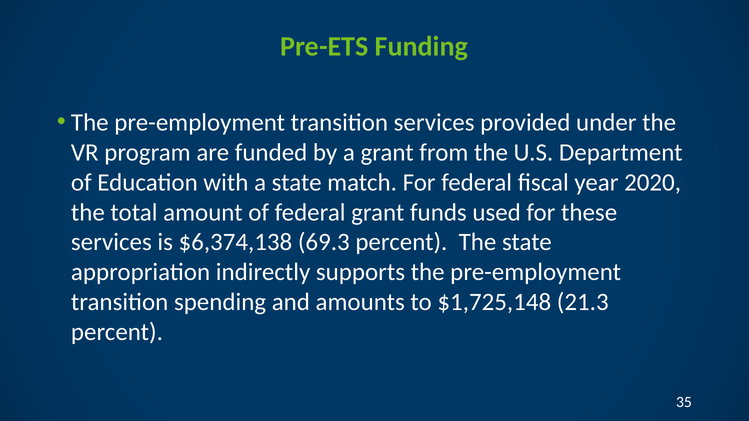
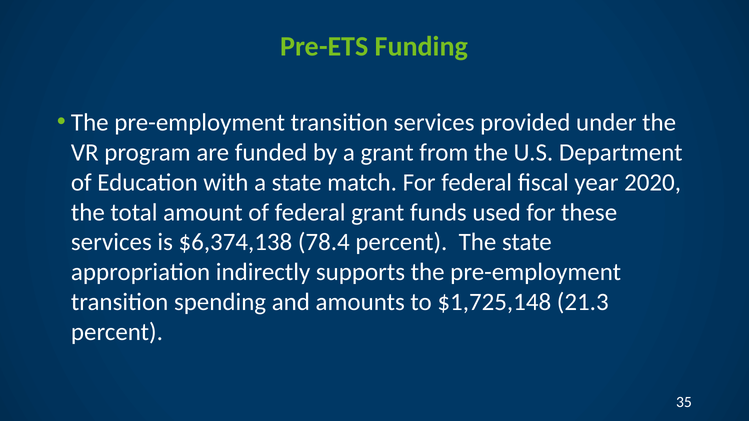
69.3: 69.3 -> 78.4 (324, 242)
